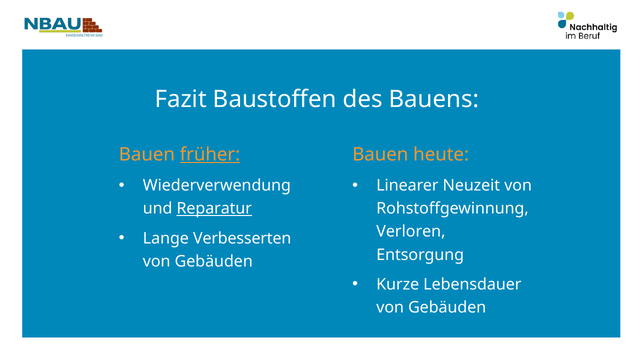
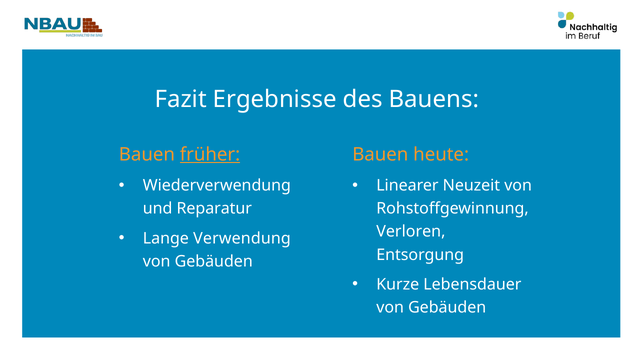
Baustoffen: Baustoffen -> Ergebnisse (275, 99)
Reparatur underline: present -> none (214, 209)
Verbesserten: Verbesserten -> Verwendung (242, 238)
